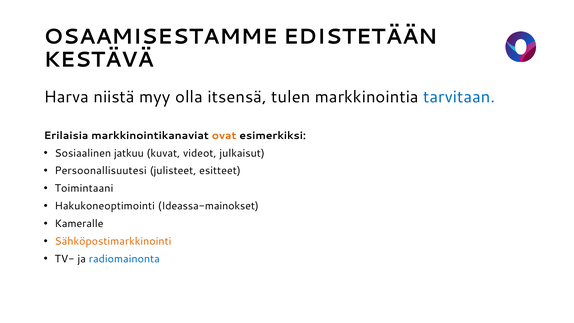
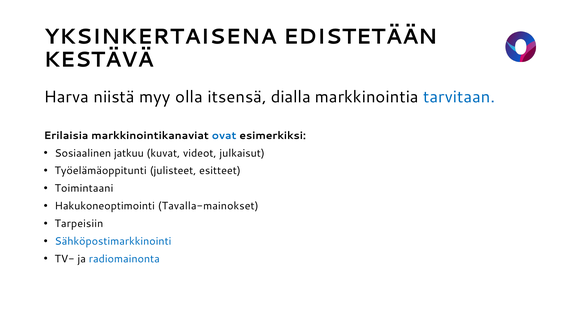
OSAAMISESTAMME: OSAAMISESTAMME -> YKSINKERTAISENA (161, 37)
tulen: tulen -> dialla (291, 97)
ovat colour: orange -> blue (224, 135)
Persoonallisuutesi: Persoonallisuutesi -> Työelämäoppitunti (101, 171)
Ideassa-mainokset: Ideassa-mainokset -> Tavalla-mainokset (208, 206)
Kameralle: Kameralle -> Tarpeisiin (79, 224)
Sähköpostimarkkinointi colour: orange -> blue (113, 241)
